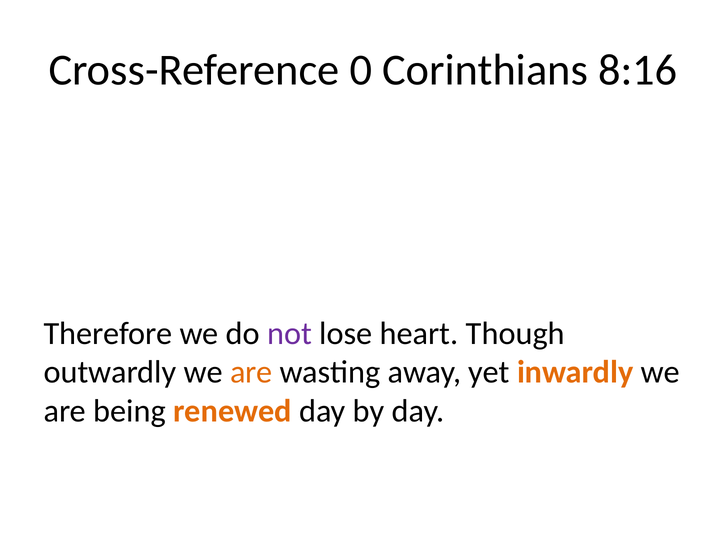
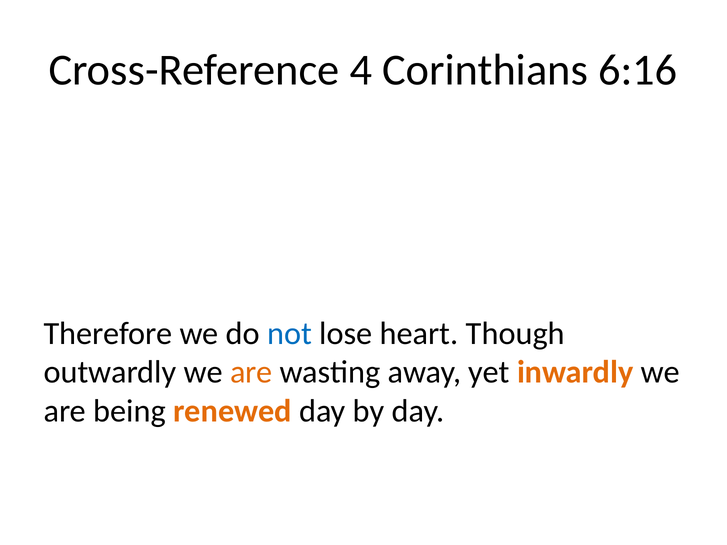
0: 0 -> 4 (361, 70)
8:16: 8:16 -> 6:16 (638, 70)
not colour: purple -> blue (289, 334)
